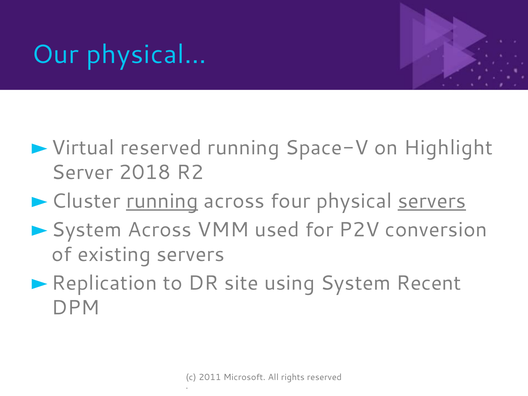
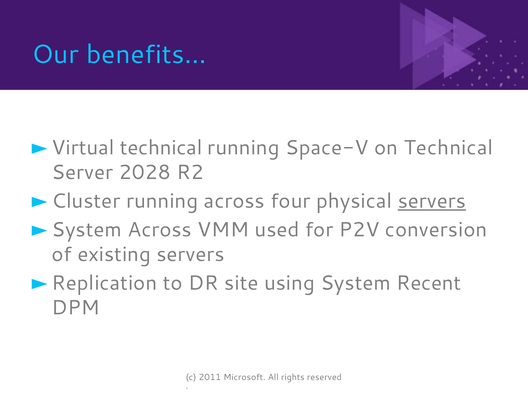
physical…: physical… -> benefits… (146, 55)
reserved: reserved -> technical (161, 148)
on Highlight: Highlight -> Technical (448, 148)
2018: 2018 -> 2028 (145, 172)
running underline: present -> none (162, 201)
